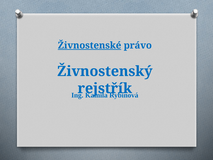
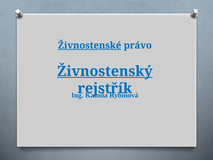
Živnostenský underline: none -> present (105, 71)
